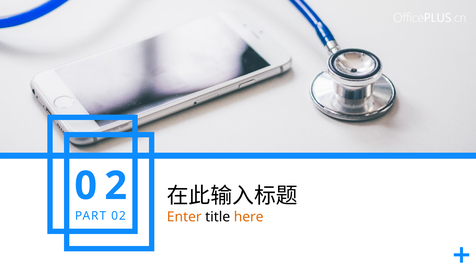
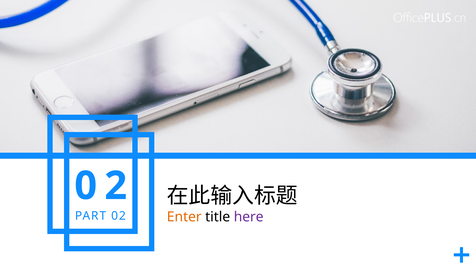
here colour: orange -> purple (249, 217)
